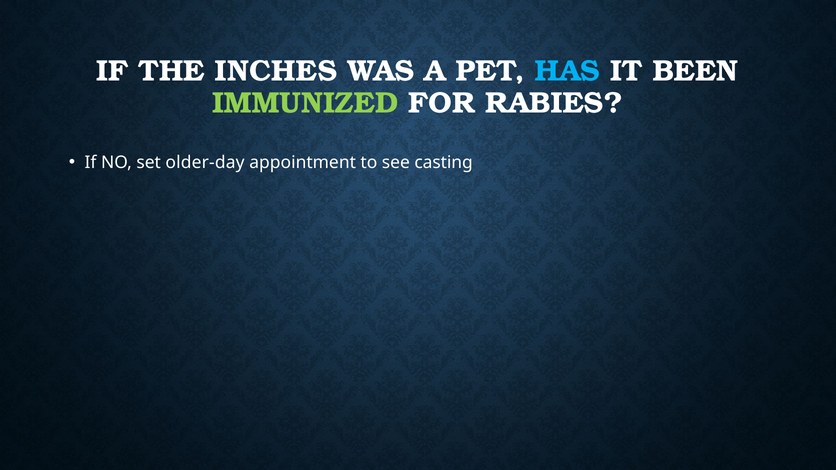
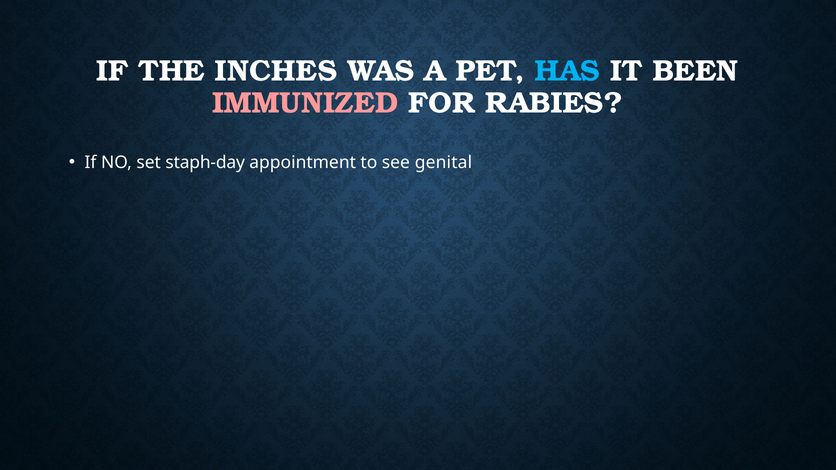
IMMUNIZED colour: light green -> pink (305, 103)
older-day: older-day -> staph-day (205, 163)
casting: casting -> genital (443, 163)
